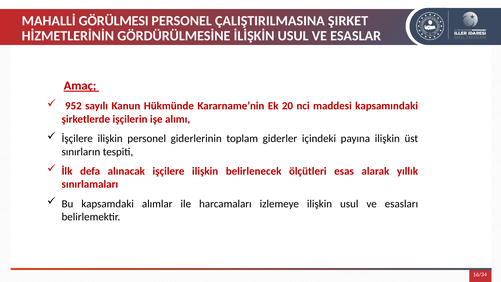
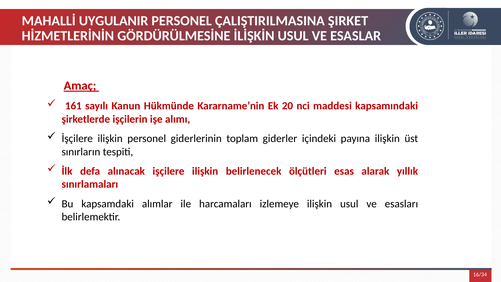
GÖRÜLMESI: GÖRÜLMESI -> UYGULANIR (114, 21)
952: 952 -> 161 (73, 106)
